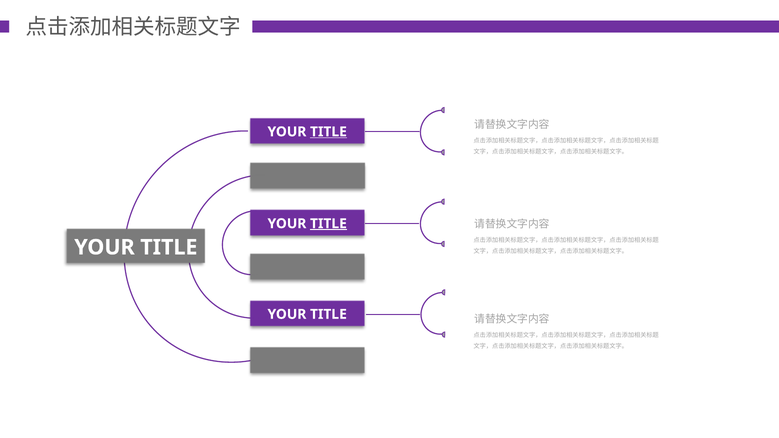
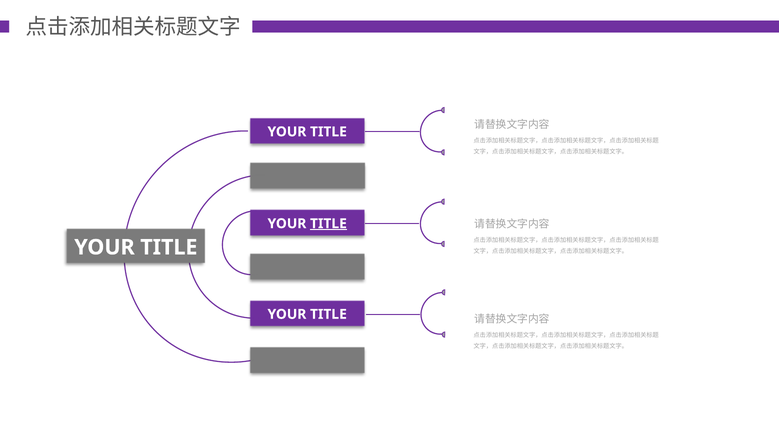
TITLE underline: present -> none (328, 132)
